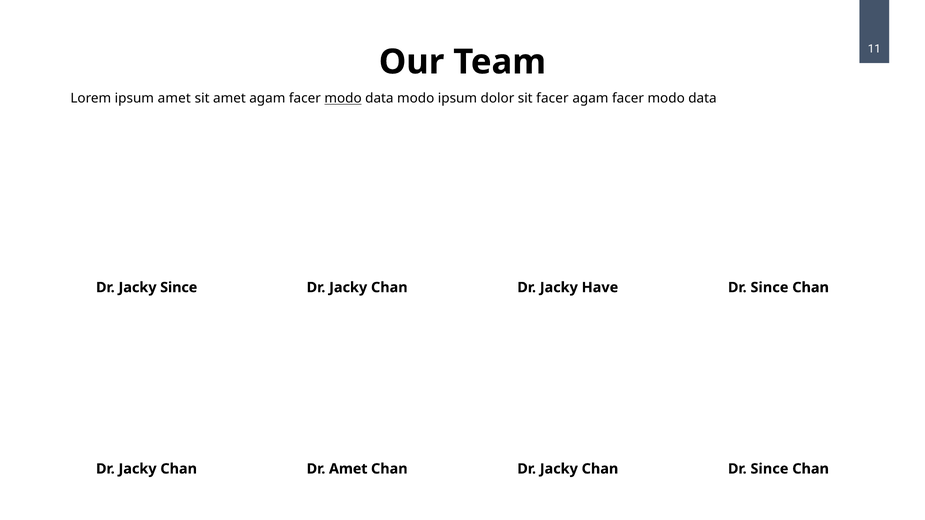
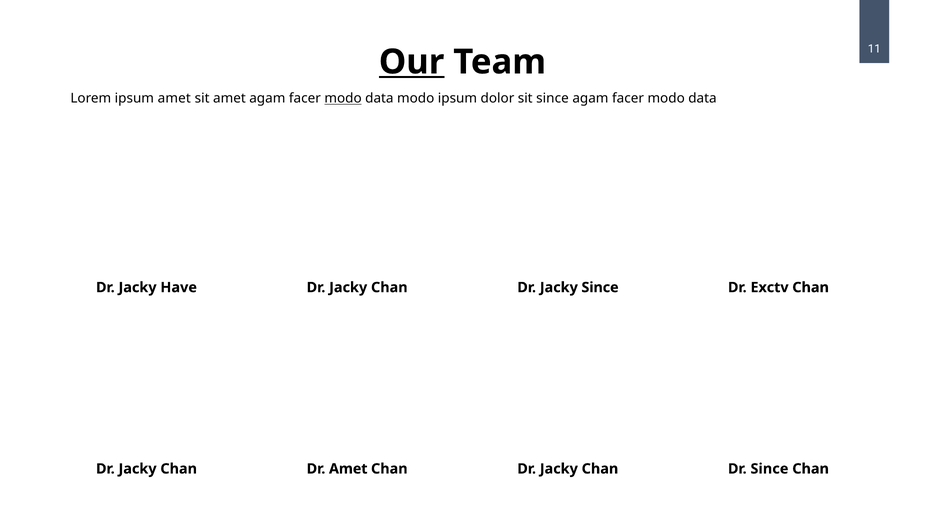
Our underline: none -> present (412, 62)
sit facer: facer -> since (552, 99)
Jacky Since: Since -> Have (179, 288)
Jacky Have: Have -> Since (600, 288)
Since: Since -> Exctv (770, 288)
